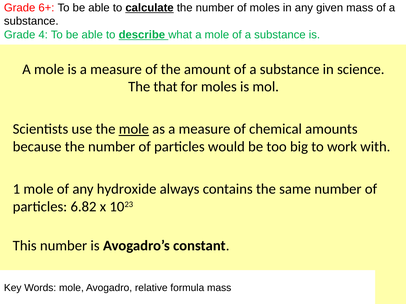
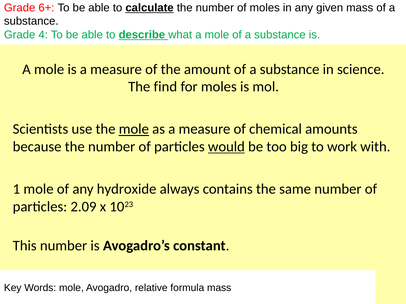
that: that -> find (165, 87)
would underline: none -> present (226, 147)
6.82: 6.82 -> 2.09 (84, 207)
